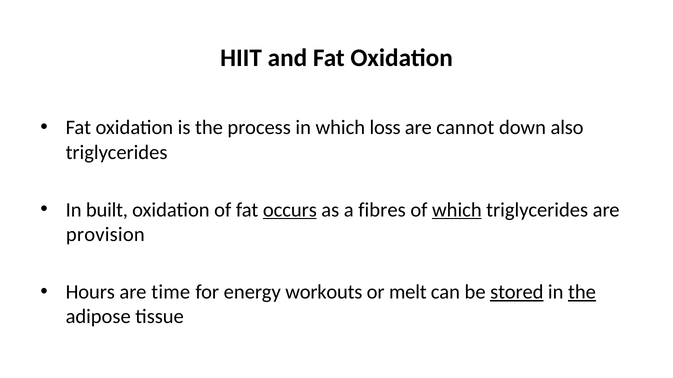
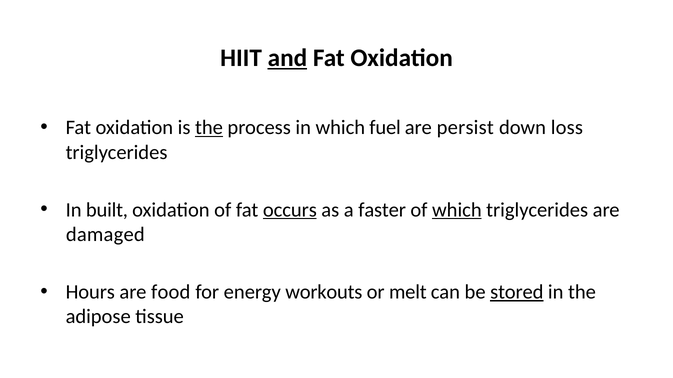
and underline: none -> present (287, 58)
the underline: none -> present (209, 128)
loss: loss -> fuel (385, 128)
cannot: cannot -> persist (465, 128)
also: also -> loss (567, 128)
fibres: fibres -> faster (382, 210)
provision: provision -> damaged (105, 235)
time: time -> food (171, 292)
the underline: present -> none (582, 292)
